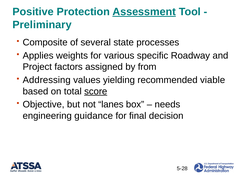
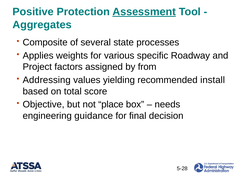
Preliminary: Preliminary -> Aggregates (42, 25)
viable: viable -> install (213, 80)
score underline: present -> none (96, 92)
lanes: lanes -> place (111, 105)
